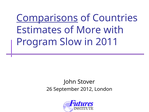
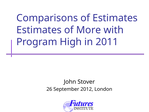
Comparisons underline: present -> none (47, 18)
of Countries: Countries -> Estimates (115, 18)
Slow: Slow -> High (71, 42)
